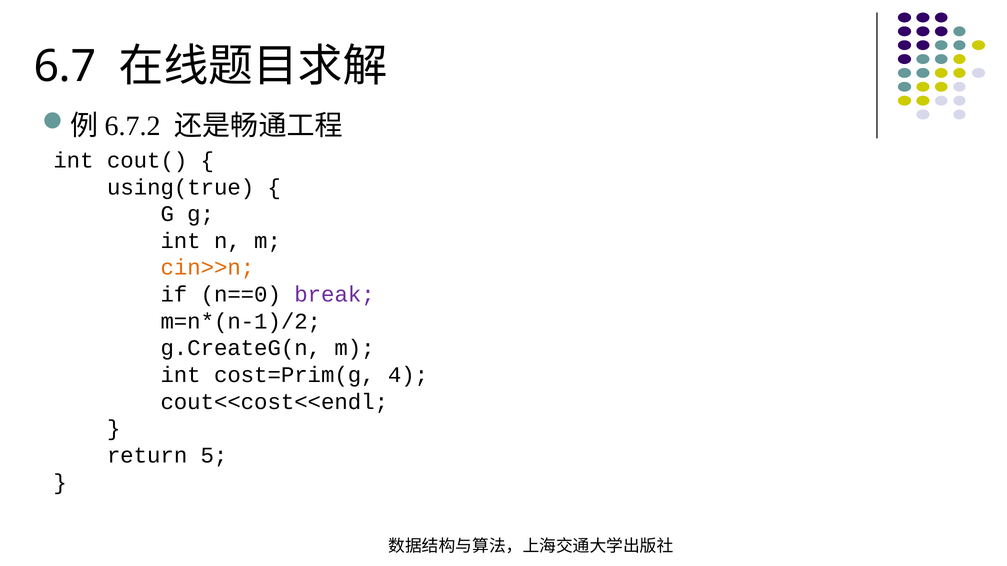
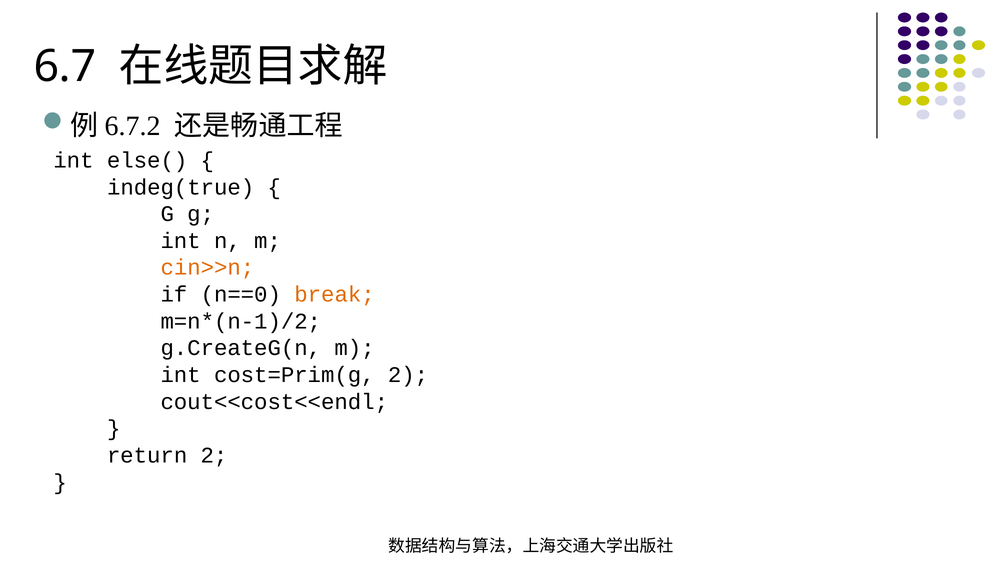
cout(: cout( -> else( (147, 160)
using(true: using(true -> indeg(true (181, 187)
break colour: purple -> orange (335, 295)
cost=Prim(g 4: 4 -> 2 (408, 375)
return 5: 5 -> 2 (214, 456)
